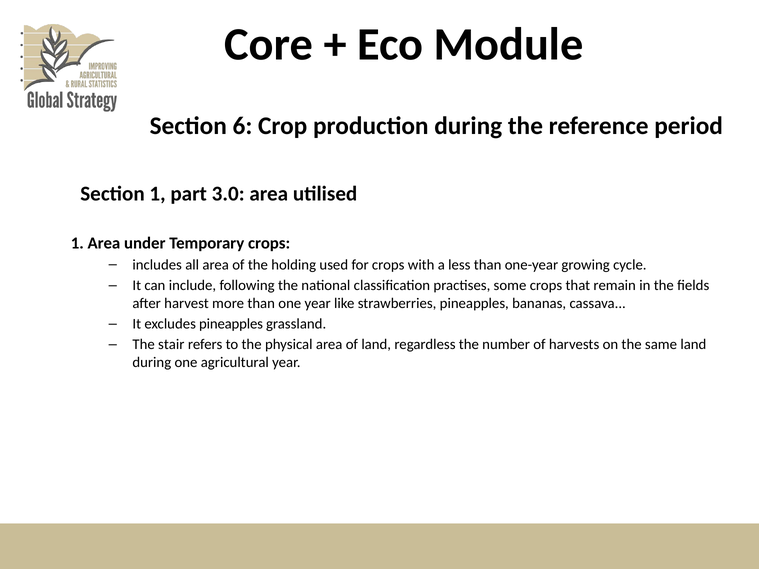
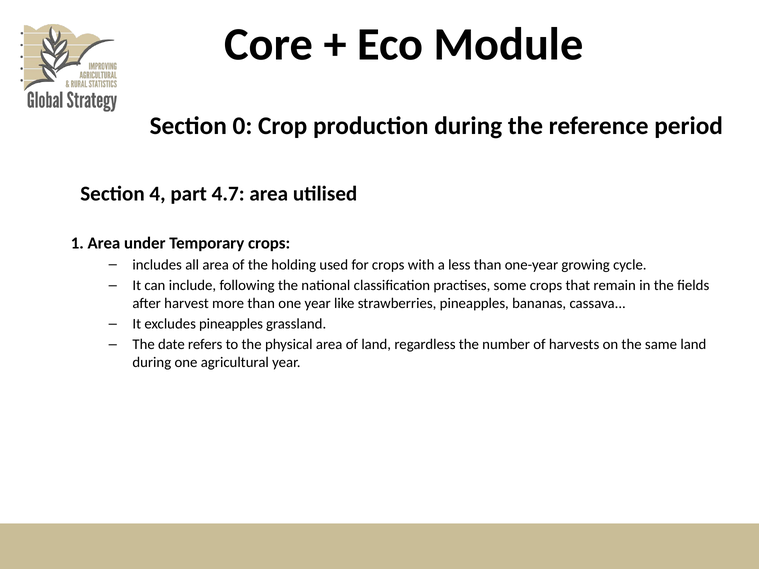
6: 6 -> 0 (242, 126)
Section 1: 1 -> 4 (158, 194)
3.0: 3.0 -> 4.7 (228, 194)
stair: stair -> date (171, 345)
